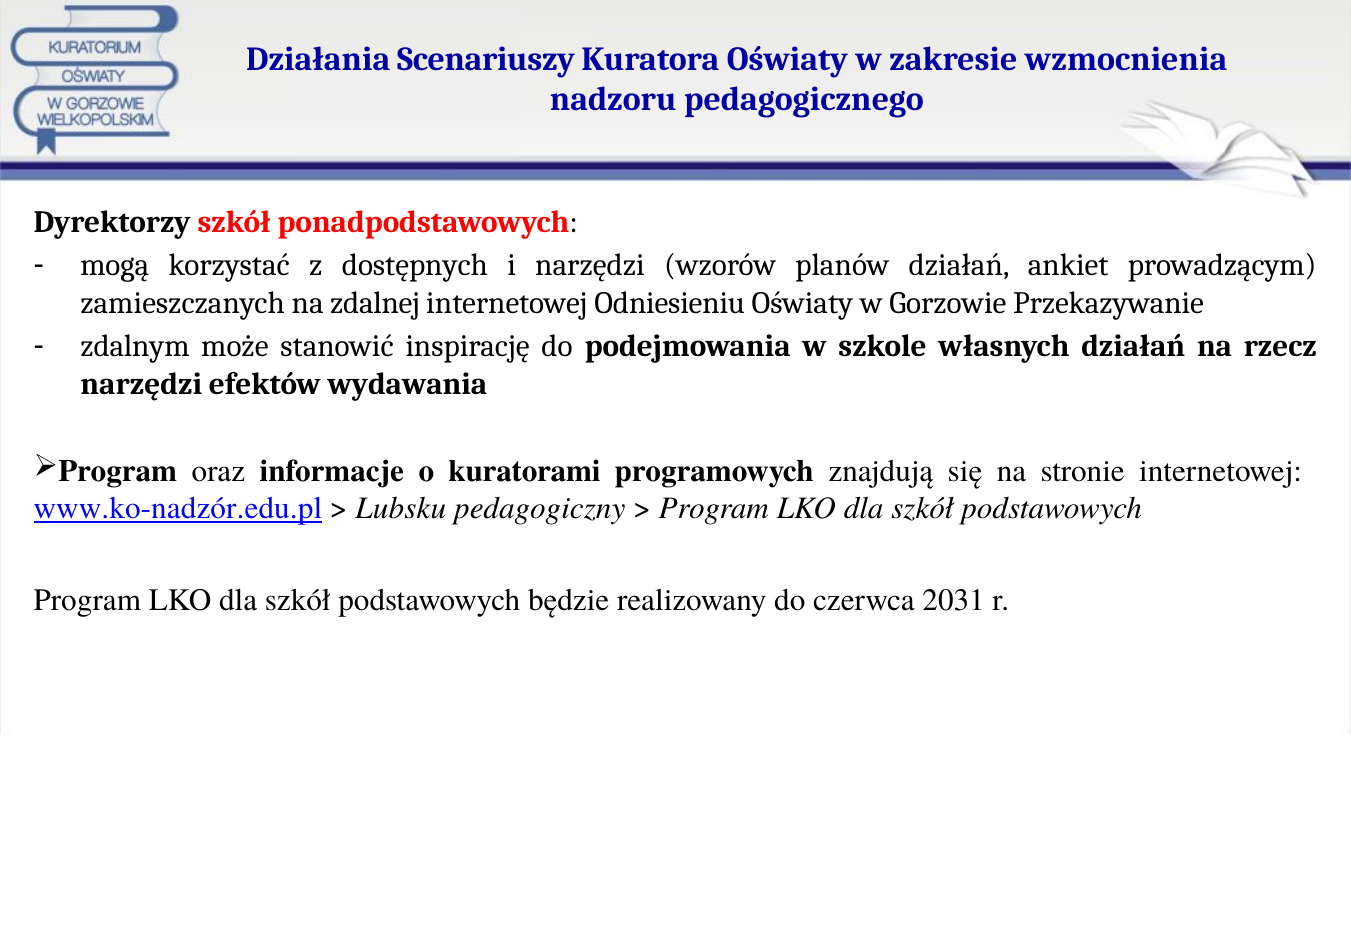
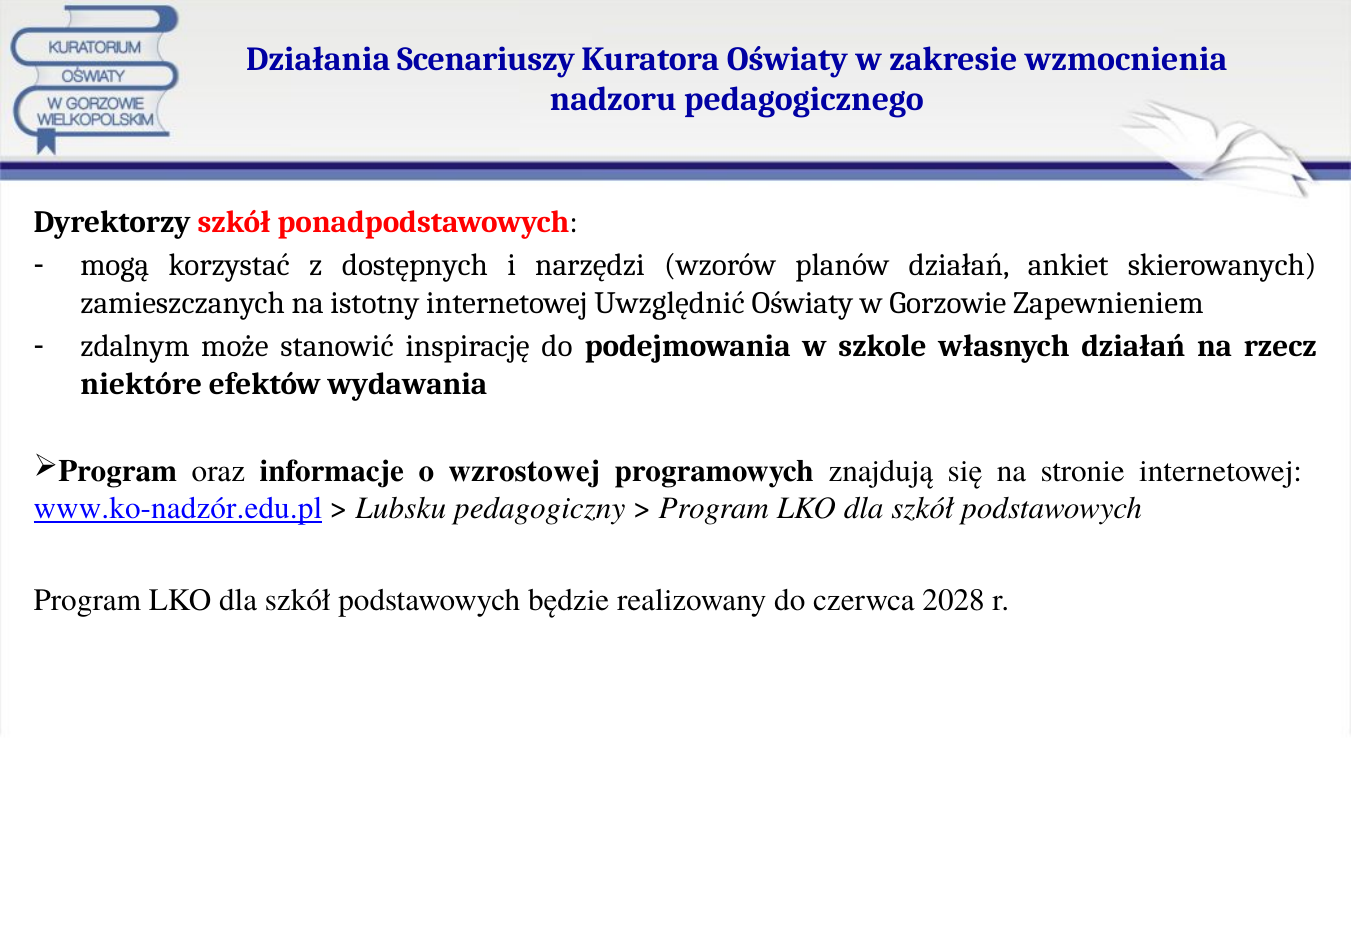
prowadzącym: prowadzącym -> skierowanych (1222, 266)
zdalnej: zdalnej -> istotny (375, 303)
Odniesieniu: Odniesieniu -> Uwzględnić (670, 303)
Przekazywanie: Przekazywanie -> Zapewnieniem (1108, 303)
narzędzi: narzędzi -> niektóre (141, 384)
kuratorami: kuratorami -> wzrostowej (524, 471)
2031: 2031 -> 2028 (954, 600)
